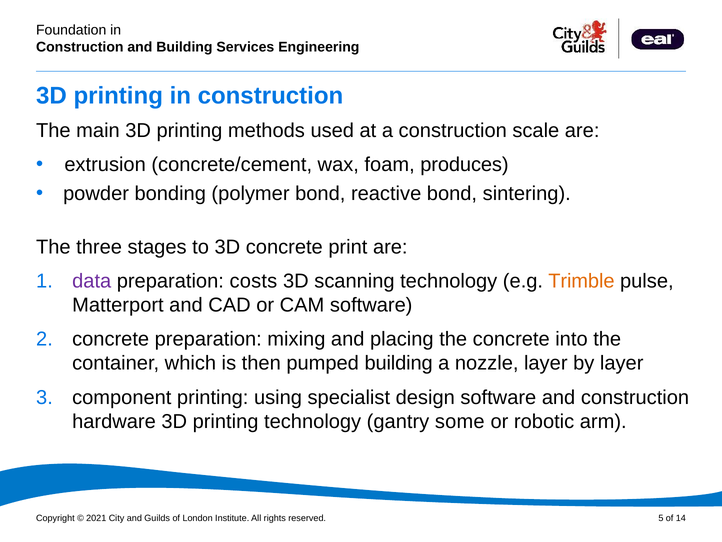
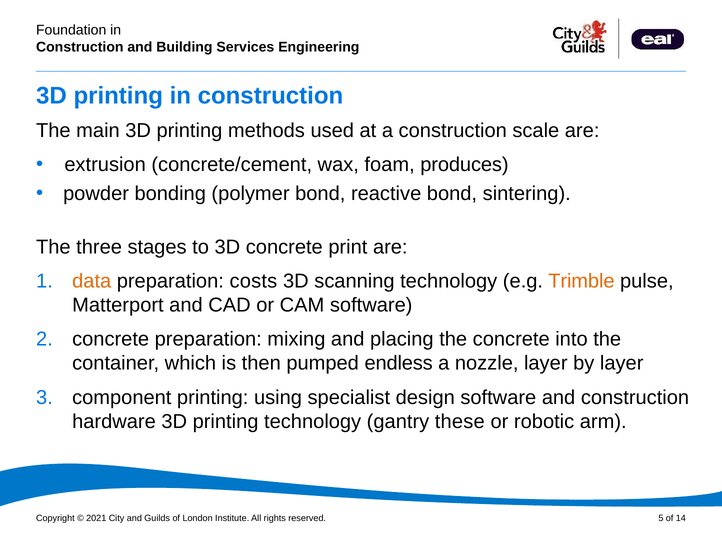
data colour: purple -> orange (92, 281)
pumped building: building -> endless (399, 363)
some: some -> these (460, 421)
